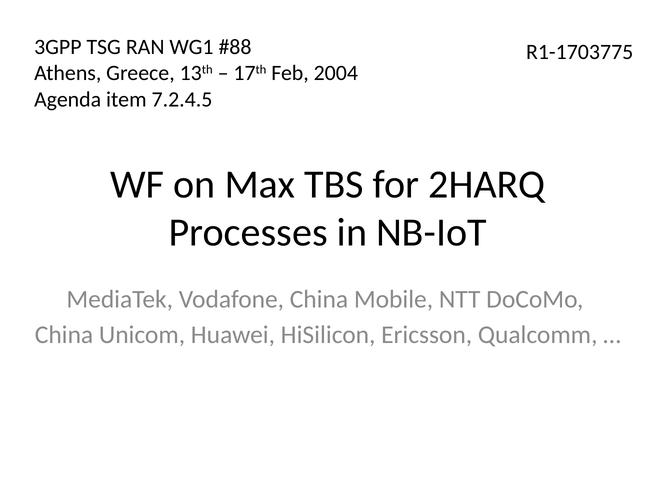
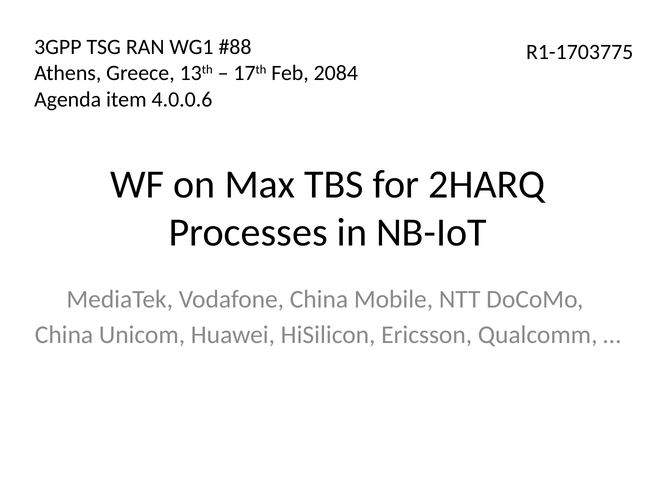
2004: 2004 -> 2084 (336, 73)
7.2.4.5: 7.2.4.5 -> 4.0.0.6 (182, 99)
